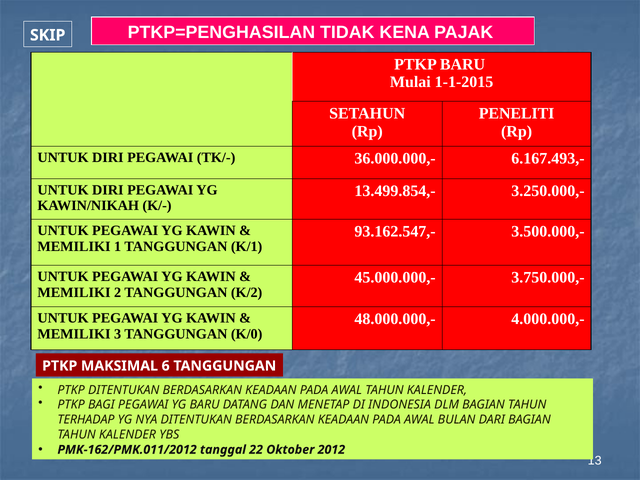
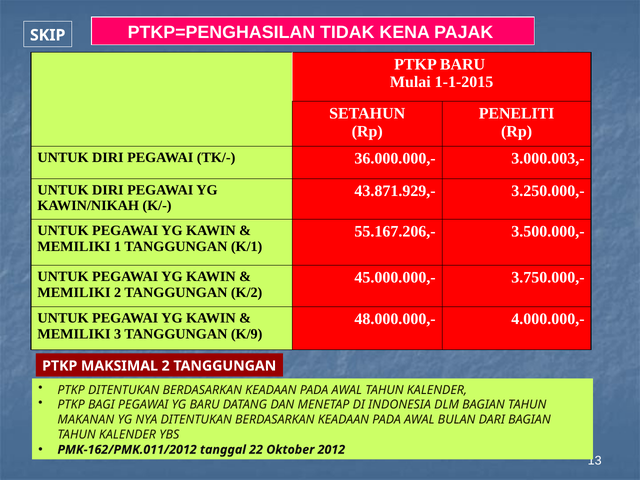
6.167.493,-: 6.167.493,- -> 3.000.003,- (548, 158)
13.499.854,-: 13.499.854,- -> 43.871.929,- (395, 191)
93.162.547,-: 93.162.547,- -> 55.167.206,- (395, 232)
K/0: K/0 -> K/9 (247, 334)
MAKSIMAL 6: 6 -> 2 (166, 366)
TERHADAP: TERHADAP -> MAKANAN (86, 420)
